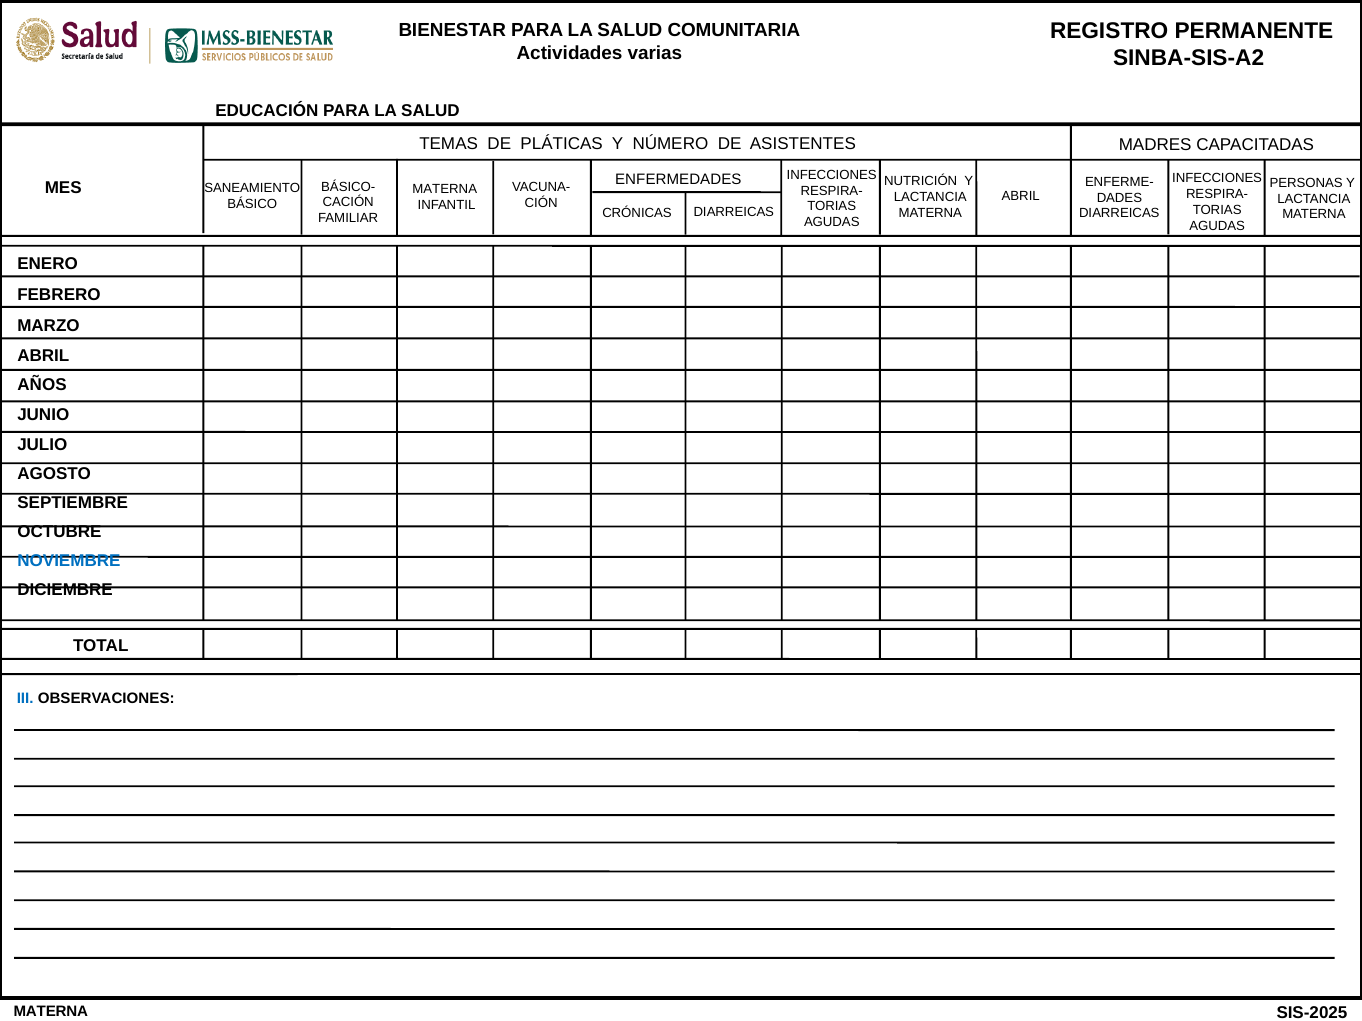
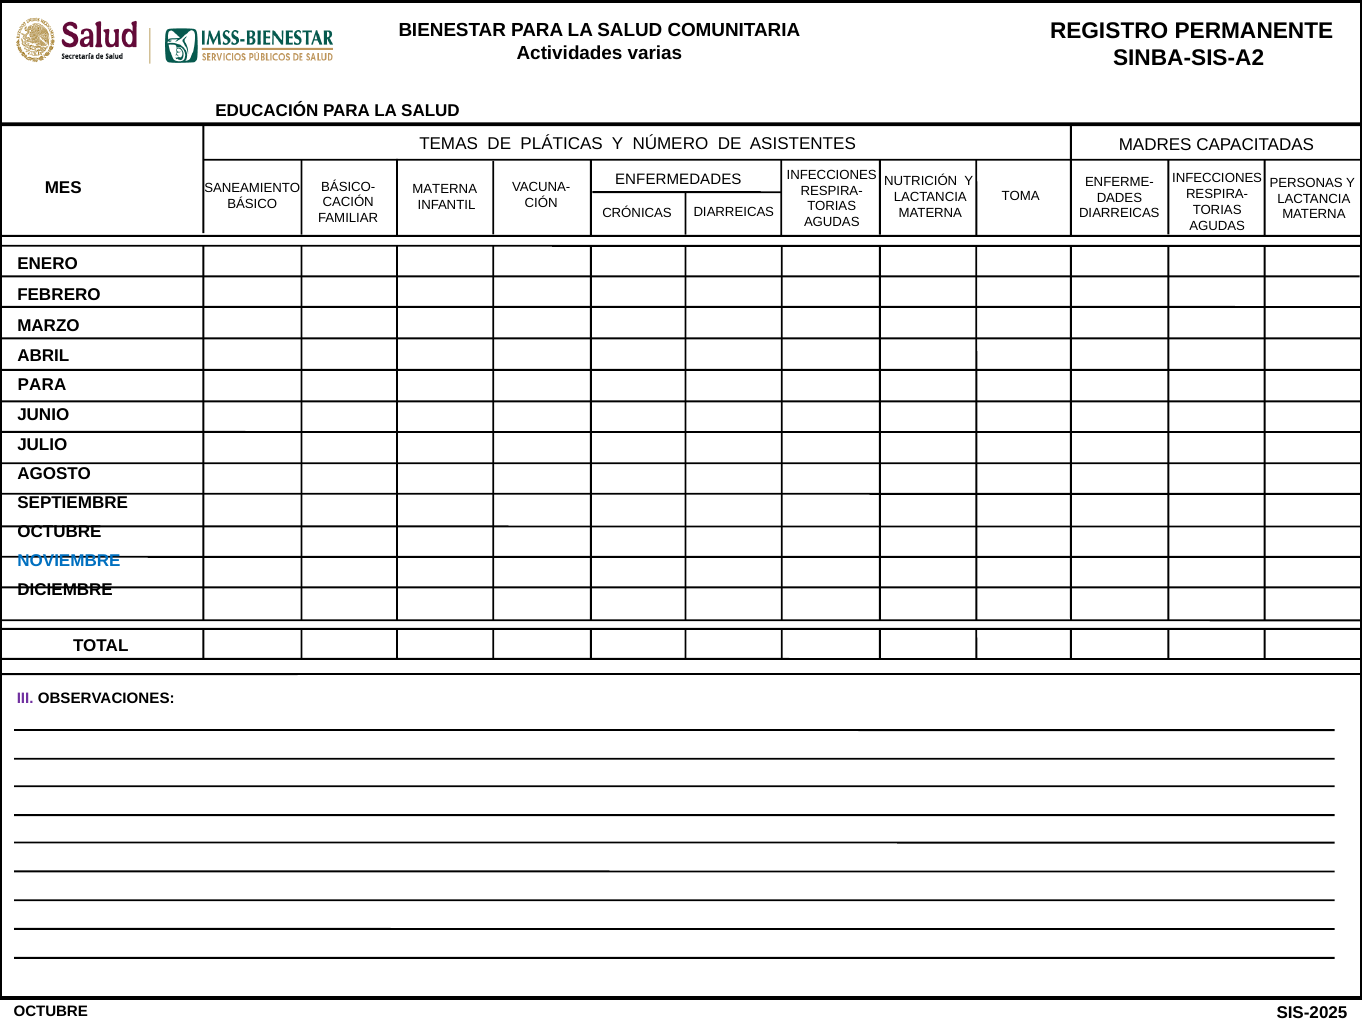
ABRIL: ABRIL -> TOMA (1021, 197)
AÑOS: AÑOS -> PARA (42, 385)
III colour: blue -> purple (25, 699)
MATERNA: MATERNA -> OCTUBRE (51, 1012)
